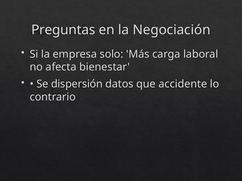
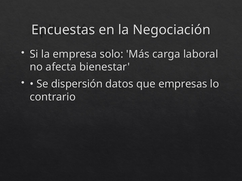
Preguntas: Preguntas -> Encuestas (63, 30)
accidente: accidente -> empresas (183, 84)
